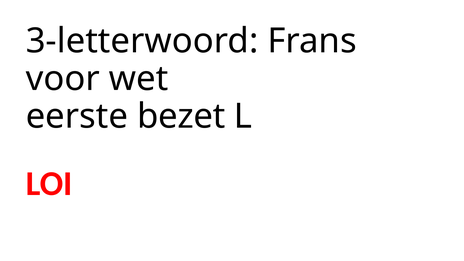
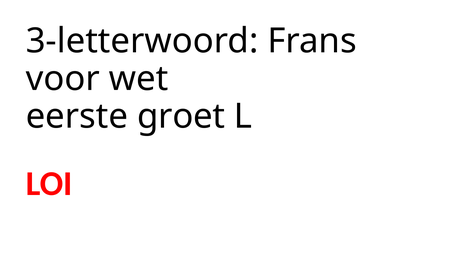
bezet: bezet -> groet (181, 116)
